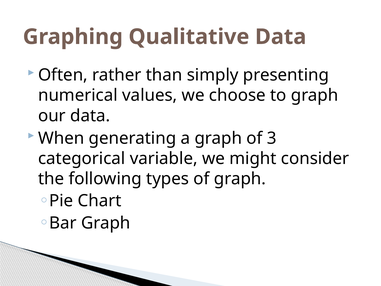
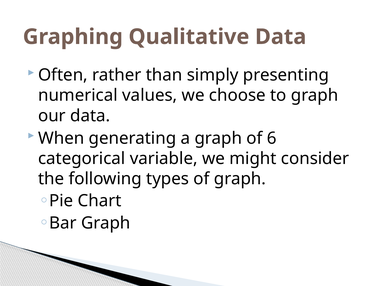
3: 3 -> 6 (272, 138)
